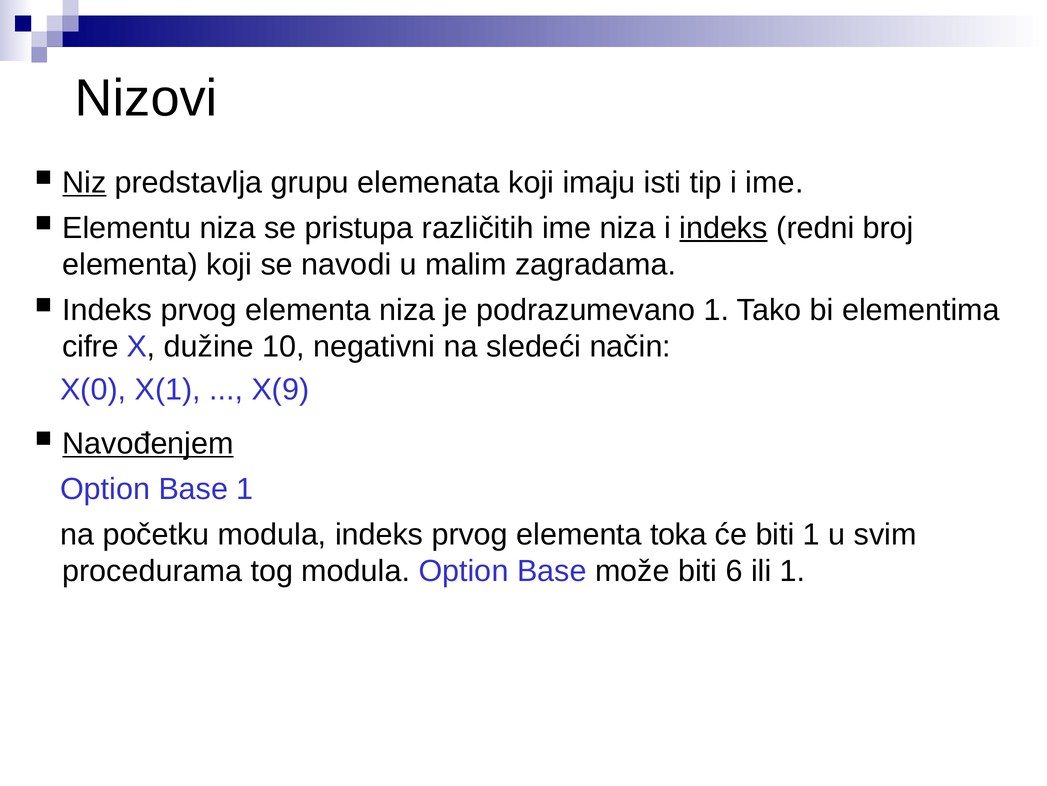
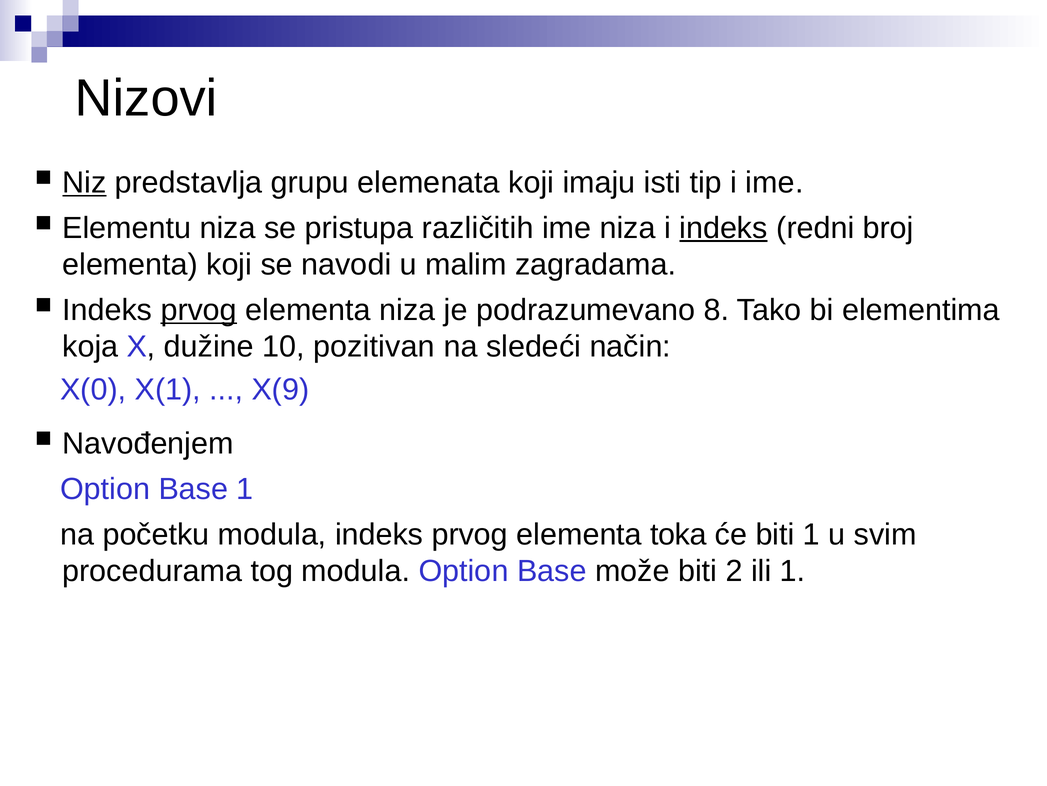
prvog underline: none -> present (199, 310)
podrazumevano 1: 1 -> 8 (716, 310)
cifre: cifre -> koja (90, 346)
negativni: negativni -> pozitivan (374, 346)
Navođenjem underline: present -> none (148, 443)
6: 6 -> 2 (734, 571)
